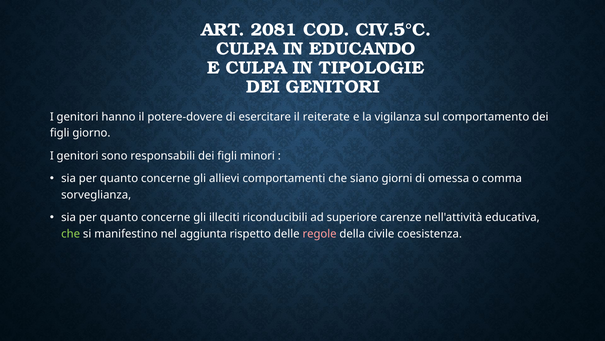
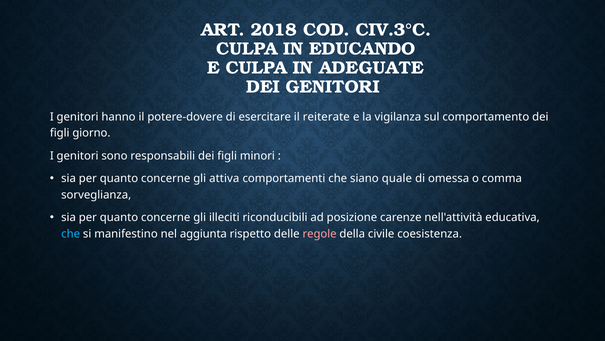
2081: 2081 -> 2018 (274, 30)
CIV.5°C: CIV.5°C -> CIV.3°C (393, 30)
TIPOLOGIE: TIPOLOGIE -> ADEGUATE (372, 68)
allievi: allievi -> attiva (224, 178)
giorni: giorni -> quale (397, 178)
superiore: superiore -> posizione (352, 217)
che colour: light green -> light blue (71, 233)
